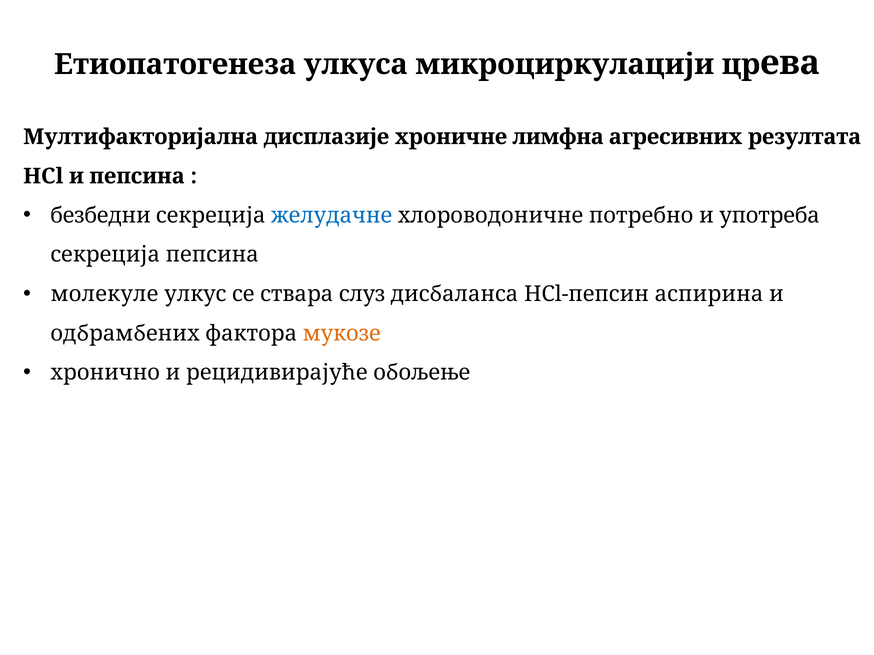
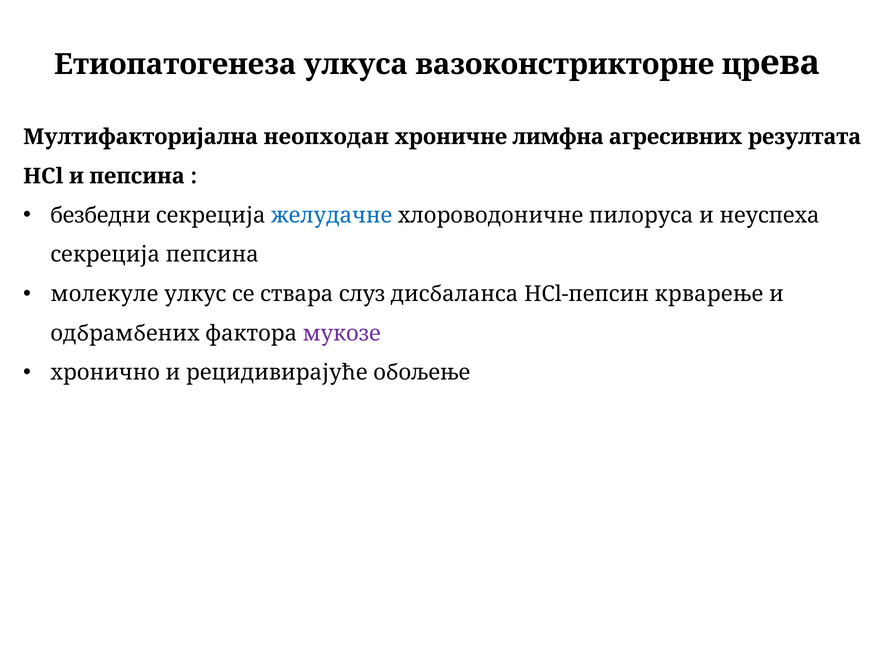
микроциркулацији: микроциркулацији -> вазоконстрикторне (565, 64)
дисплазије: дисплазије -> неопходан (326, 137)
потребно: потребно -> пилоруса (641, 216)
употреба: употреба -> неуспеха (770, 216)
аспирина: аспирина -> крварење (709, 294)
мукозе colour: orange -> purple (342, 334)
